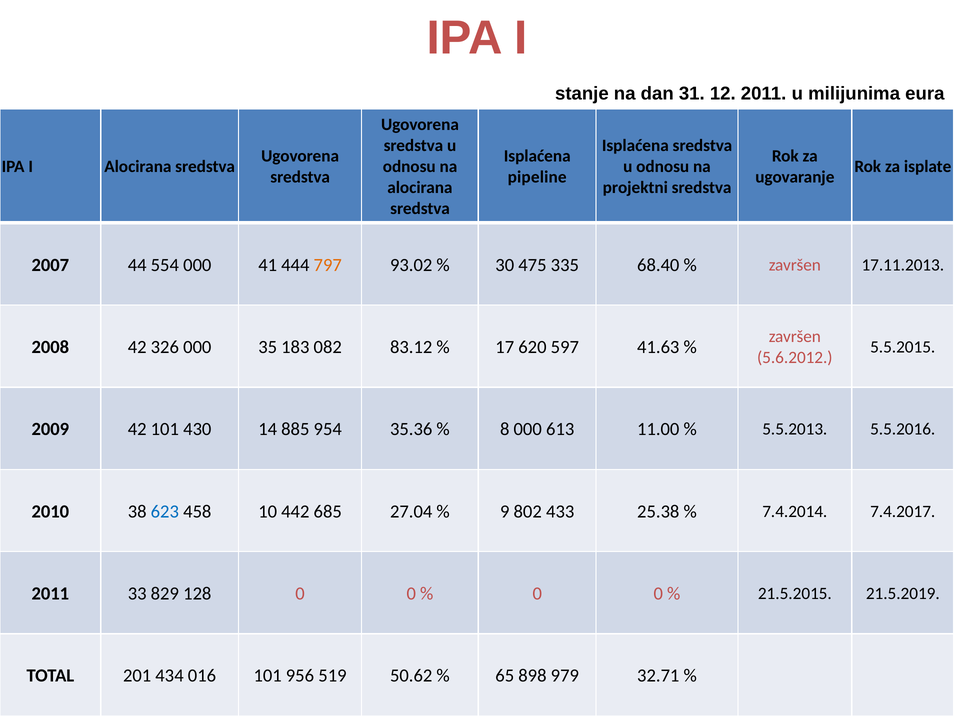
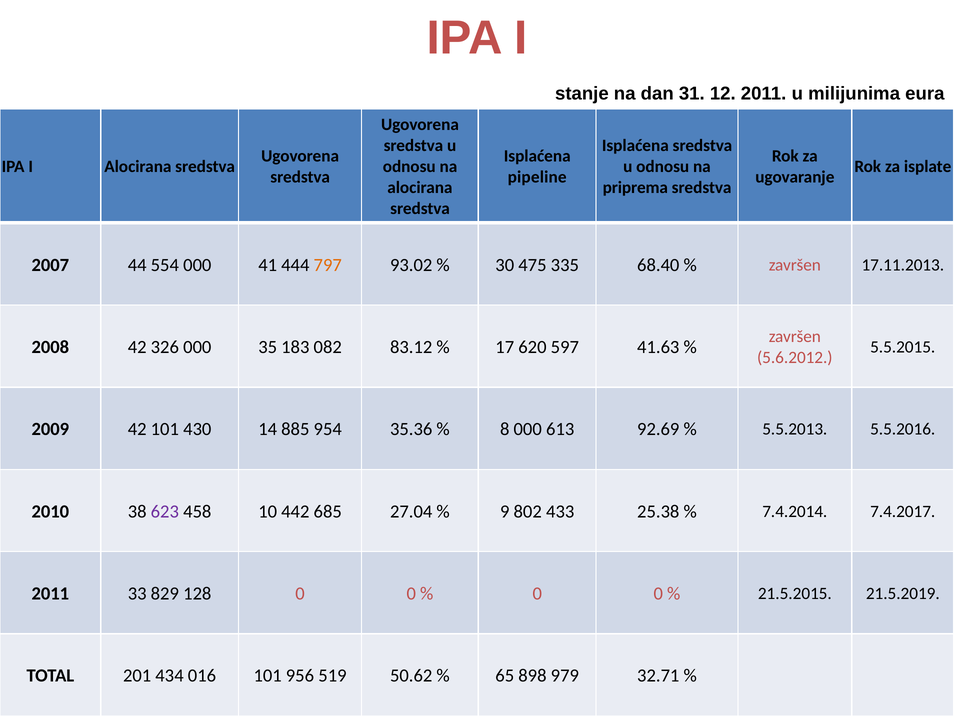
projektni: projektni -> priprema (635, 188)
11.00: 11.00 -> 92.69 (658, 429)
623 colour: blue -> purple (165, 511)
